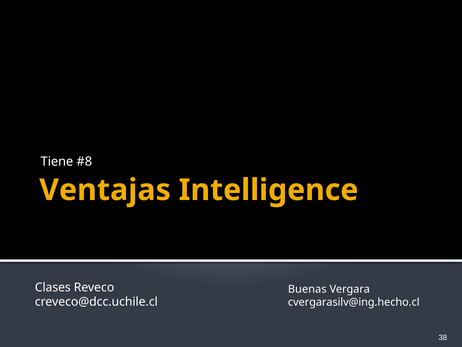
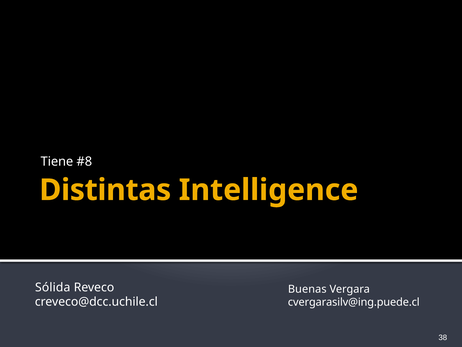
Ventajas: Ventajas -> Distintas (105, 190)
Clases: Clases -> Sólida (53, 287)
cvergarasilv@ing.hecho.cl: cvergarasilv@ing.hecho.cl -> cvergarasilv@ing.puede.cl (354, 302)
